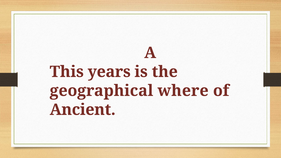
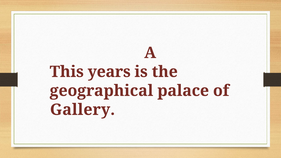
where: where -> palace (183, 91)
Ancient: Ancient -> Gallery (82, 110)
